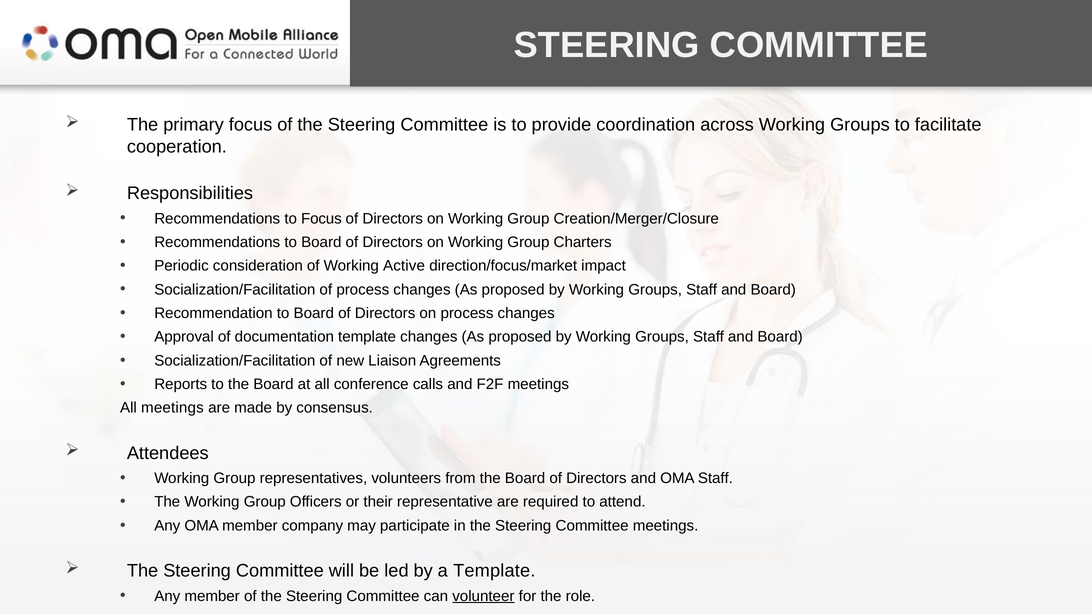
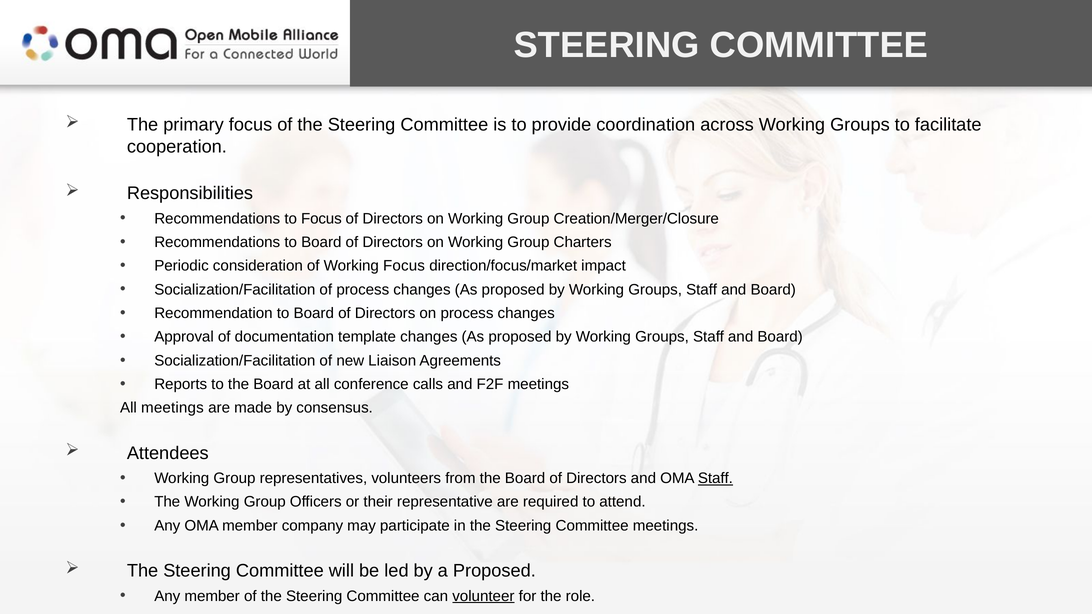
Working Active: Active -> Focus (404, 266)
Staff underline: none -> present (715, 479)
a Template: Template -> Proposed (494, 571)
